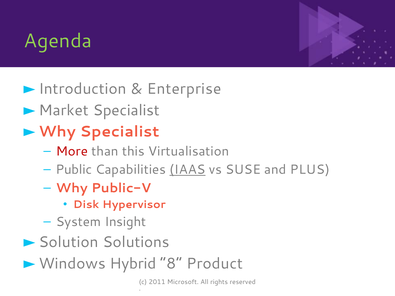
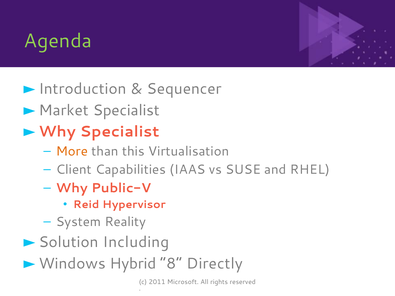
Enterprise: Enterprise -> Sequencer (184, 89)
More colour: red -> orange (72, 151)
Public: Public -> Client (74, 170)
IAAS underline: present -> none (187, 170)
PLUS: PLUS -> RHEL (310, 170)
Disk: Disk -> Reid (86, 205)
Insight: Insight -> Reality (125, 222)
Solutions: Solutions -> Including (136, 242)
Product: Product -> Directly (215, 264)
